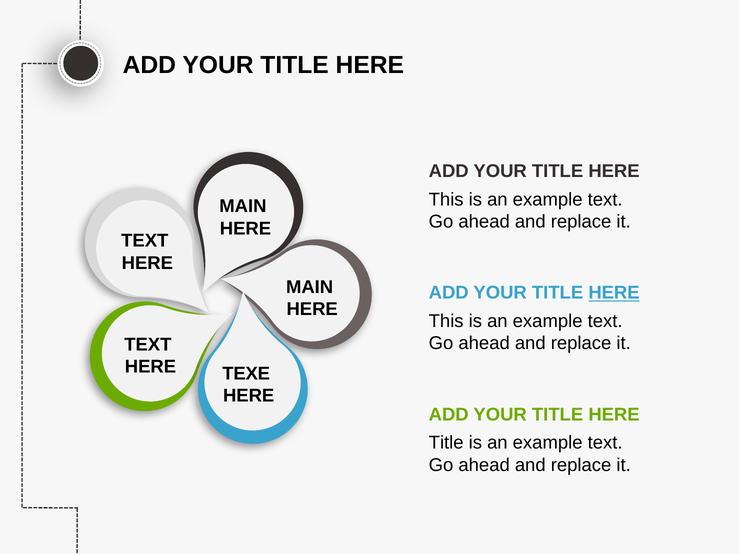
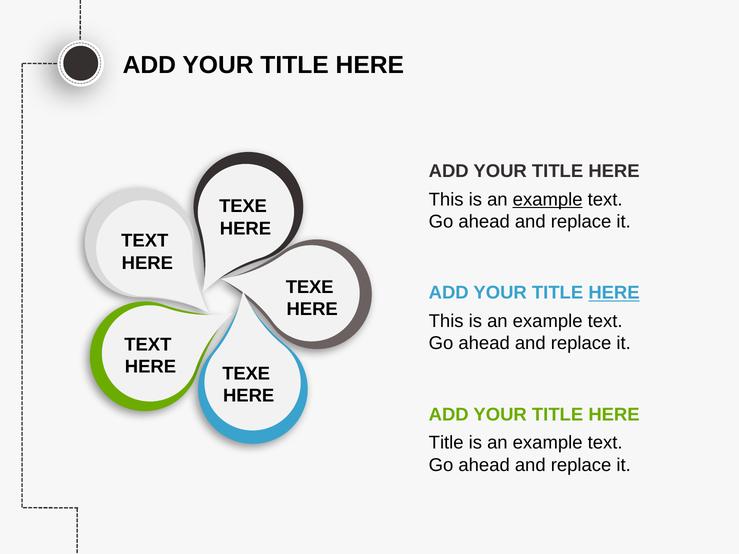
example underline: none -> present (548, 200)
MAIN: MAIN -> TEXE (243, 206)
MAIN: MAIN -> TEXE (310, 287)
